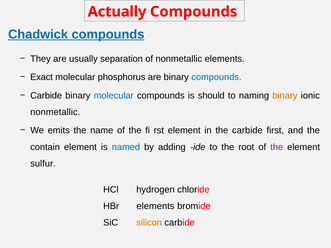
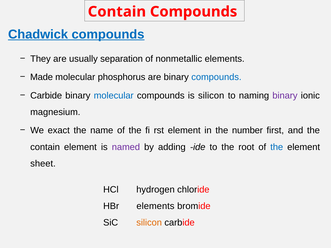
Actually: Actually -> Contain (117, 12)
Exact: Exact -> Made (42, 77)
is should: should -> silicon (211, 96)
binary colour: orange -> purple (285, 96)
nonmetallic: nonmetallic -> magnesium (55, 112)
emits: emits -> exact (59, 131)
the carbide: carbide -> number (247, 131)
named colour: blue -> purple (126, 147)
the colour: purple -> blue (277, 147)
sulfur: sulfur -> sheet (43, 164)
